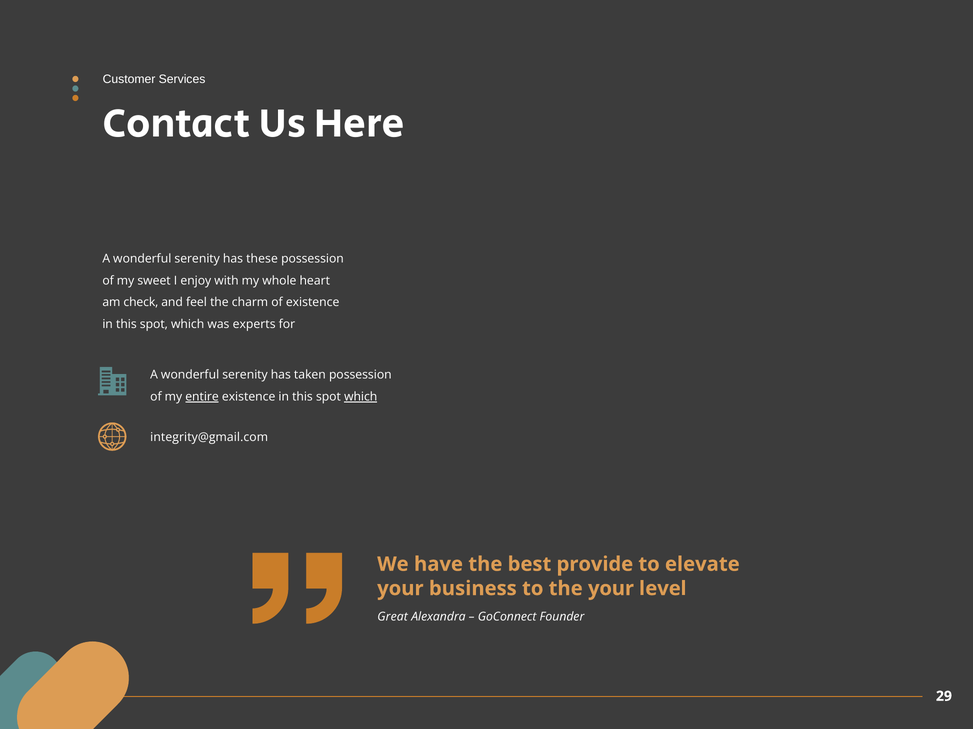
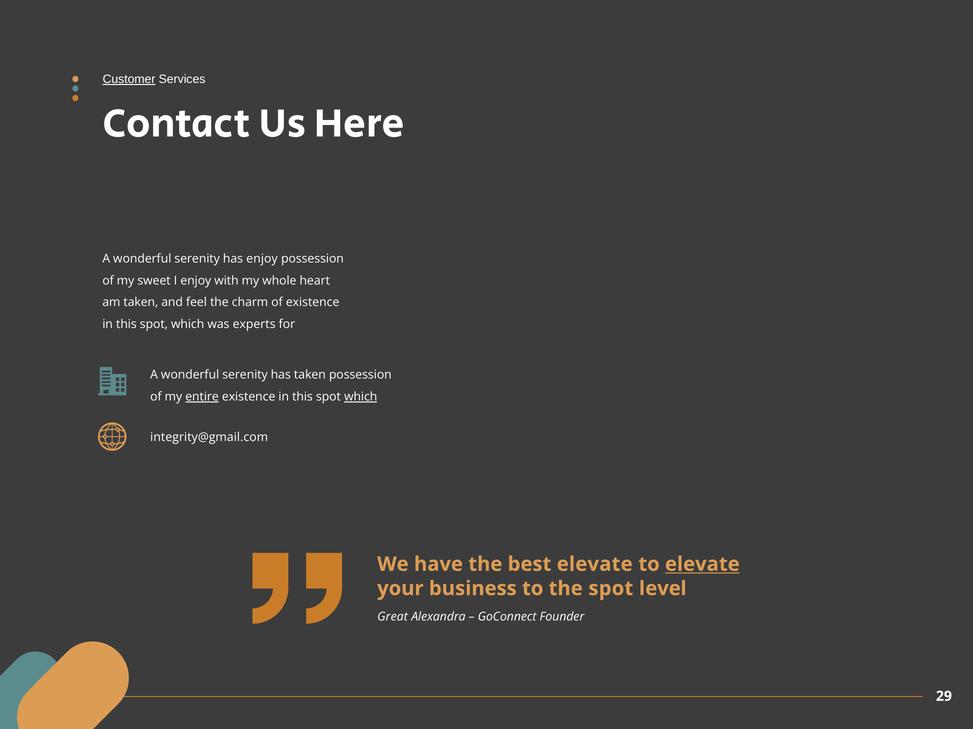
Customer underline: none -> present (129, 79)
has these: these -> enjoy (262, 259)
am check: check -> taken (141, 303)
best provide: provide -> elevate (595, 565)
elevate underline: none -> present (702, 565)
the your: your -> spot (611, 589)
